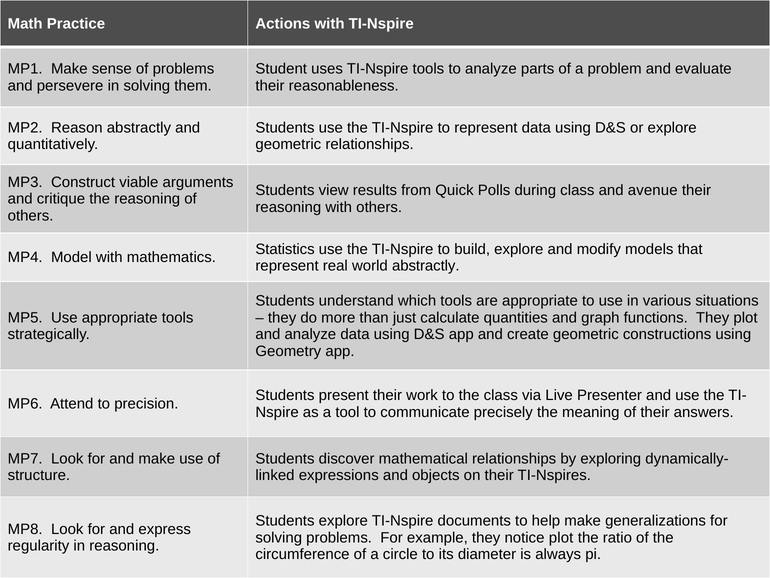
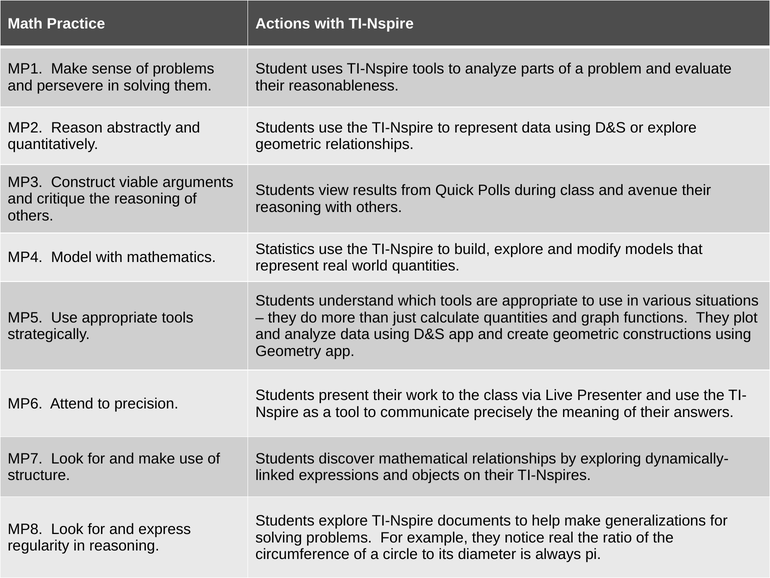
world abstractly: abstractly -> quantities (426, 266)
notice plot: plot -> real (561, 537)
